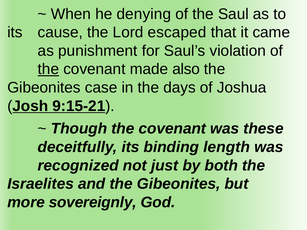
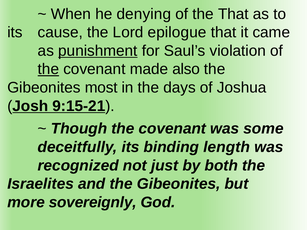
the Saul: Saul -> That (233, 14)
escaped: escaped -> epilogue (177, 32)
punishment underline: none -> present (98, 51)
case: case -> most (101, 88)
these: these -> some (264, 129)
